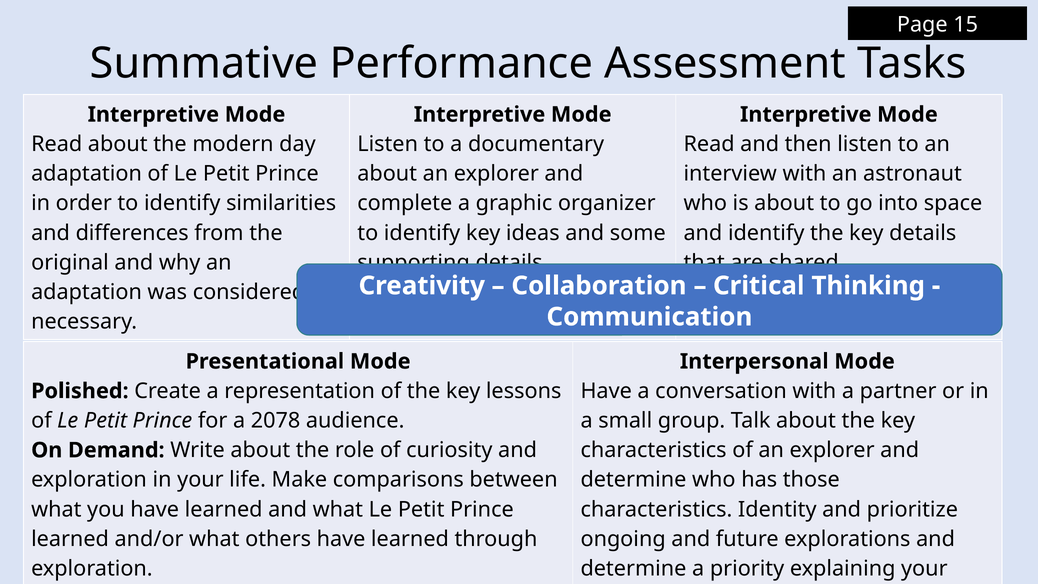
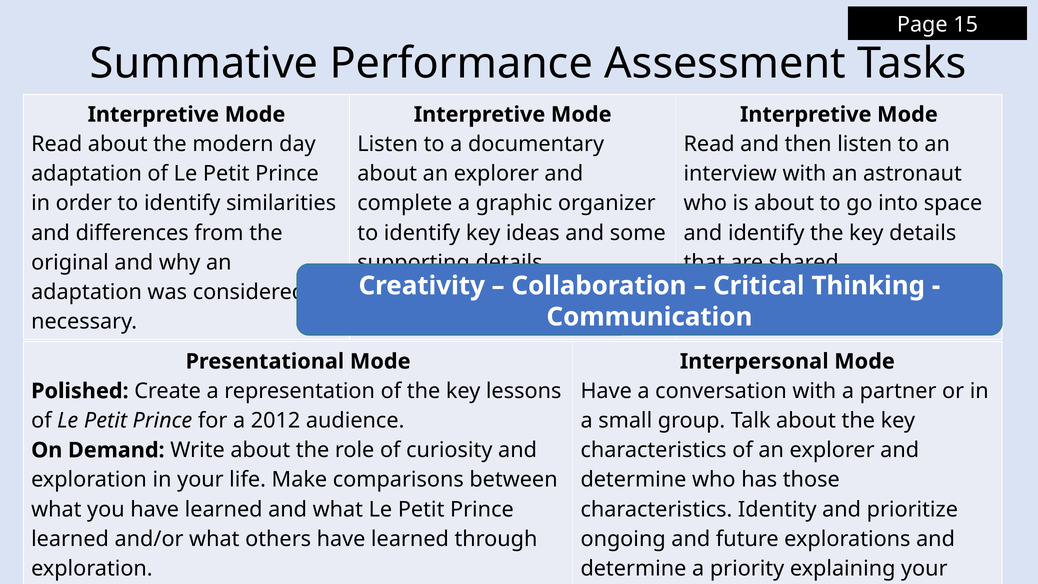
2078: 2078 -> 2012 (276, 421)
